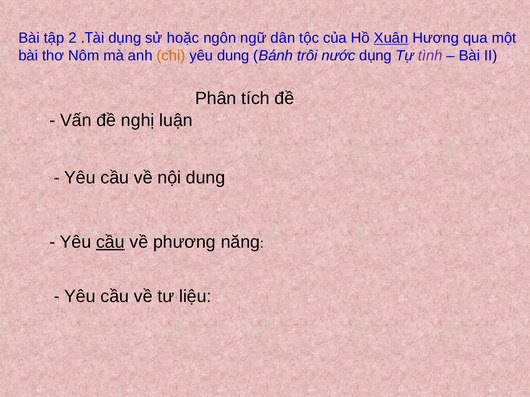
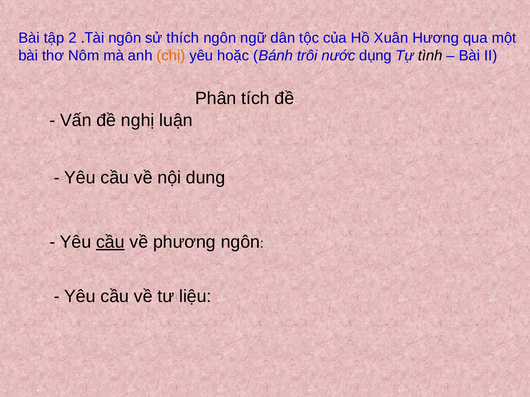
dụng: dụng -> ngôn (125, 38)
hoặc: hoặc -> thích (183, 38)
Xuân underline: present -> none (391, 38)
yêu dung: dung -> hoặc (233, 56)
tình colour: purple -> black (430, 56)
phương năng: năng -> ngôn (240, 242)
